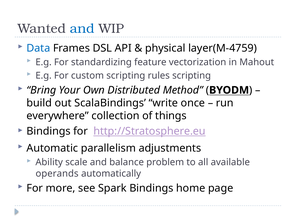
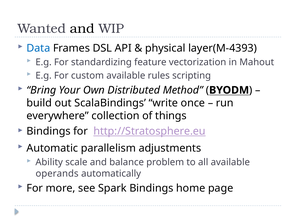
and colour: blue -> black (82, 29)
layer(M-4759: layer(M-4759 -> layer(M-4393 (223, 48)
custom scripting: scripting -> available (126, 76)
